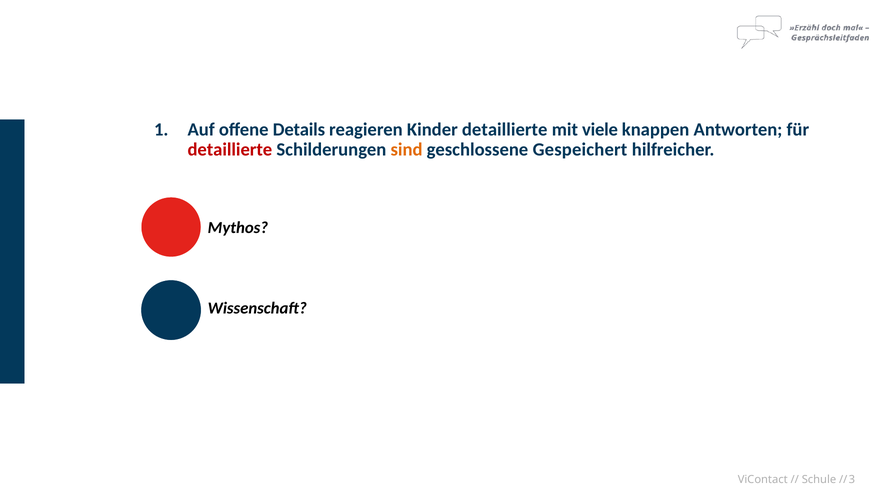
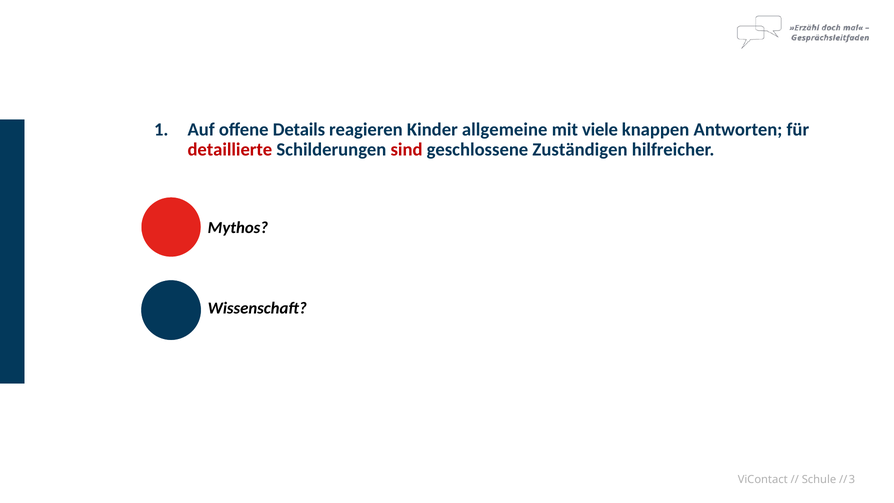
Kinder detaillierte: detaillierte -> allgemeine (505, 129)
sind colour: orange -> red (407, 149)
Gespeichert: Gespeichert -> Zuständigen (580, 149)
